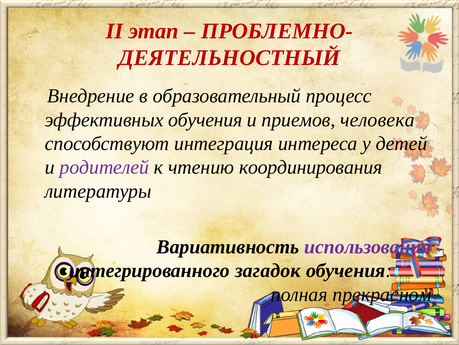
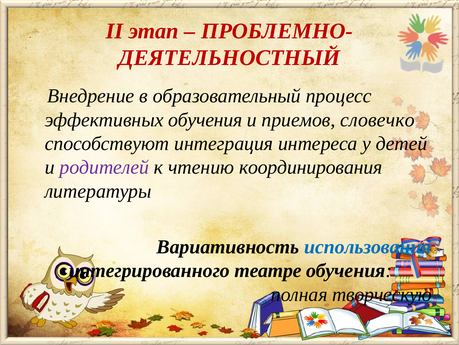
человека: человека -> словечко (377, 120)
использования colour: purple -> blue (368, 246)
загадок: загадок -> театре (268, 270)
прекрасном: прекрасном -> творческую (382, 294)
